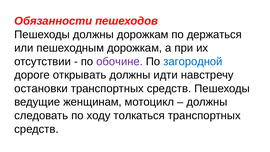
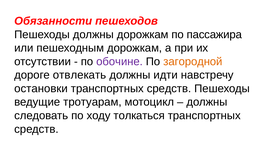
держаться: держаться -> пассажира (214, 35)
загородной colour: blue -> orange (193, 62)
открывать: открывать -> отвлекать (80, 75)
женщинам: женщинам -> тротуарам (92, 102)
